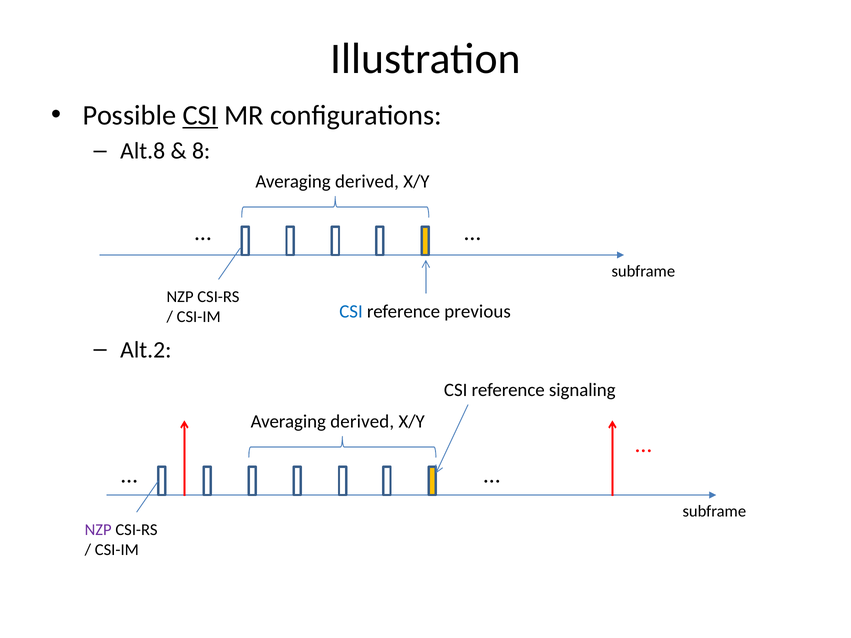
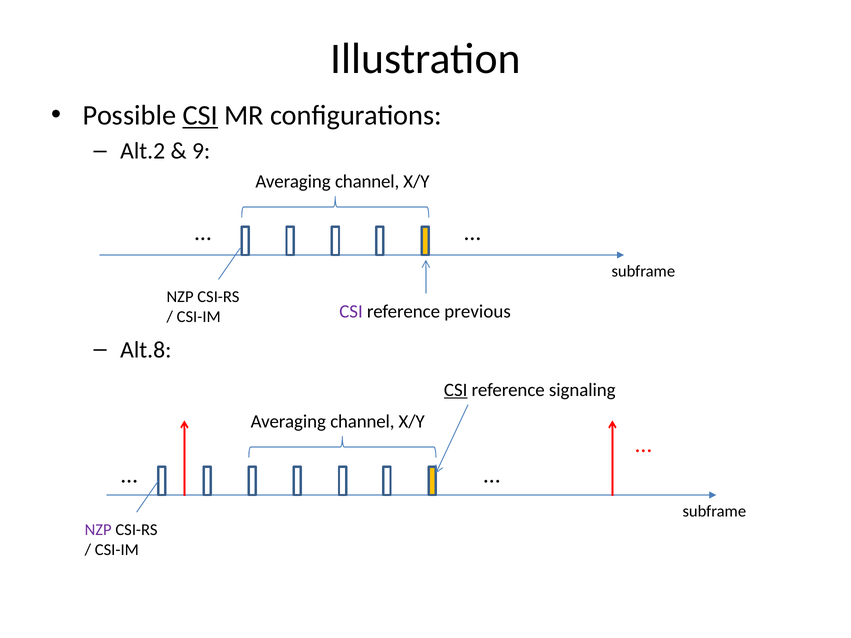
Alt.8: Alt.8 -> Alt.2 (143, 151)
8: 8 -> 9 (201, 151)
derived: derived -> channel (367, 181)
CSI colour: blue -> purple (351, 312)
Alt.2: Alt.2 -> Alt.8 (146, 350)
CSI underline: none -> present (456, 390)
derived: derived -> channel (362, 422)
